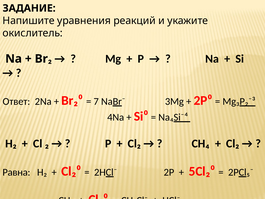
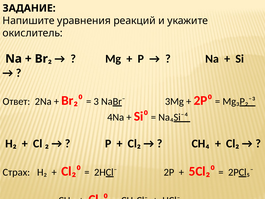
7: 7 -> 3 (96, 101)
Равна: Равна -> Страх (16, 172)
